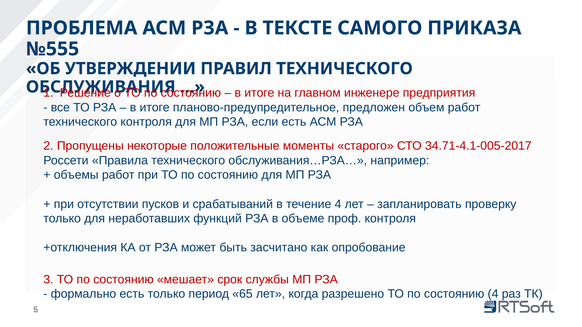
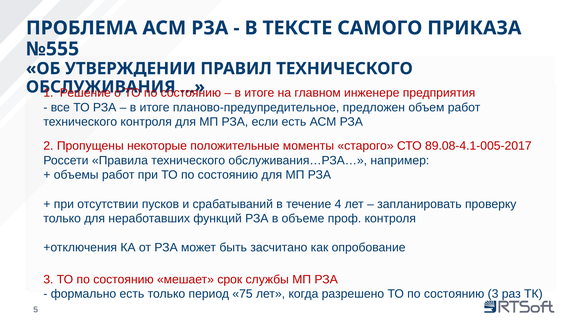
34.71-4.1-005-2017: 34.71-4.1-005-2017 -> 89.08-4.1-005-2017 (478, 146)
65: 65 -> 75 (243, 294)
состоянию 4: 4 -> 3 (493, 294)
